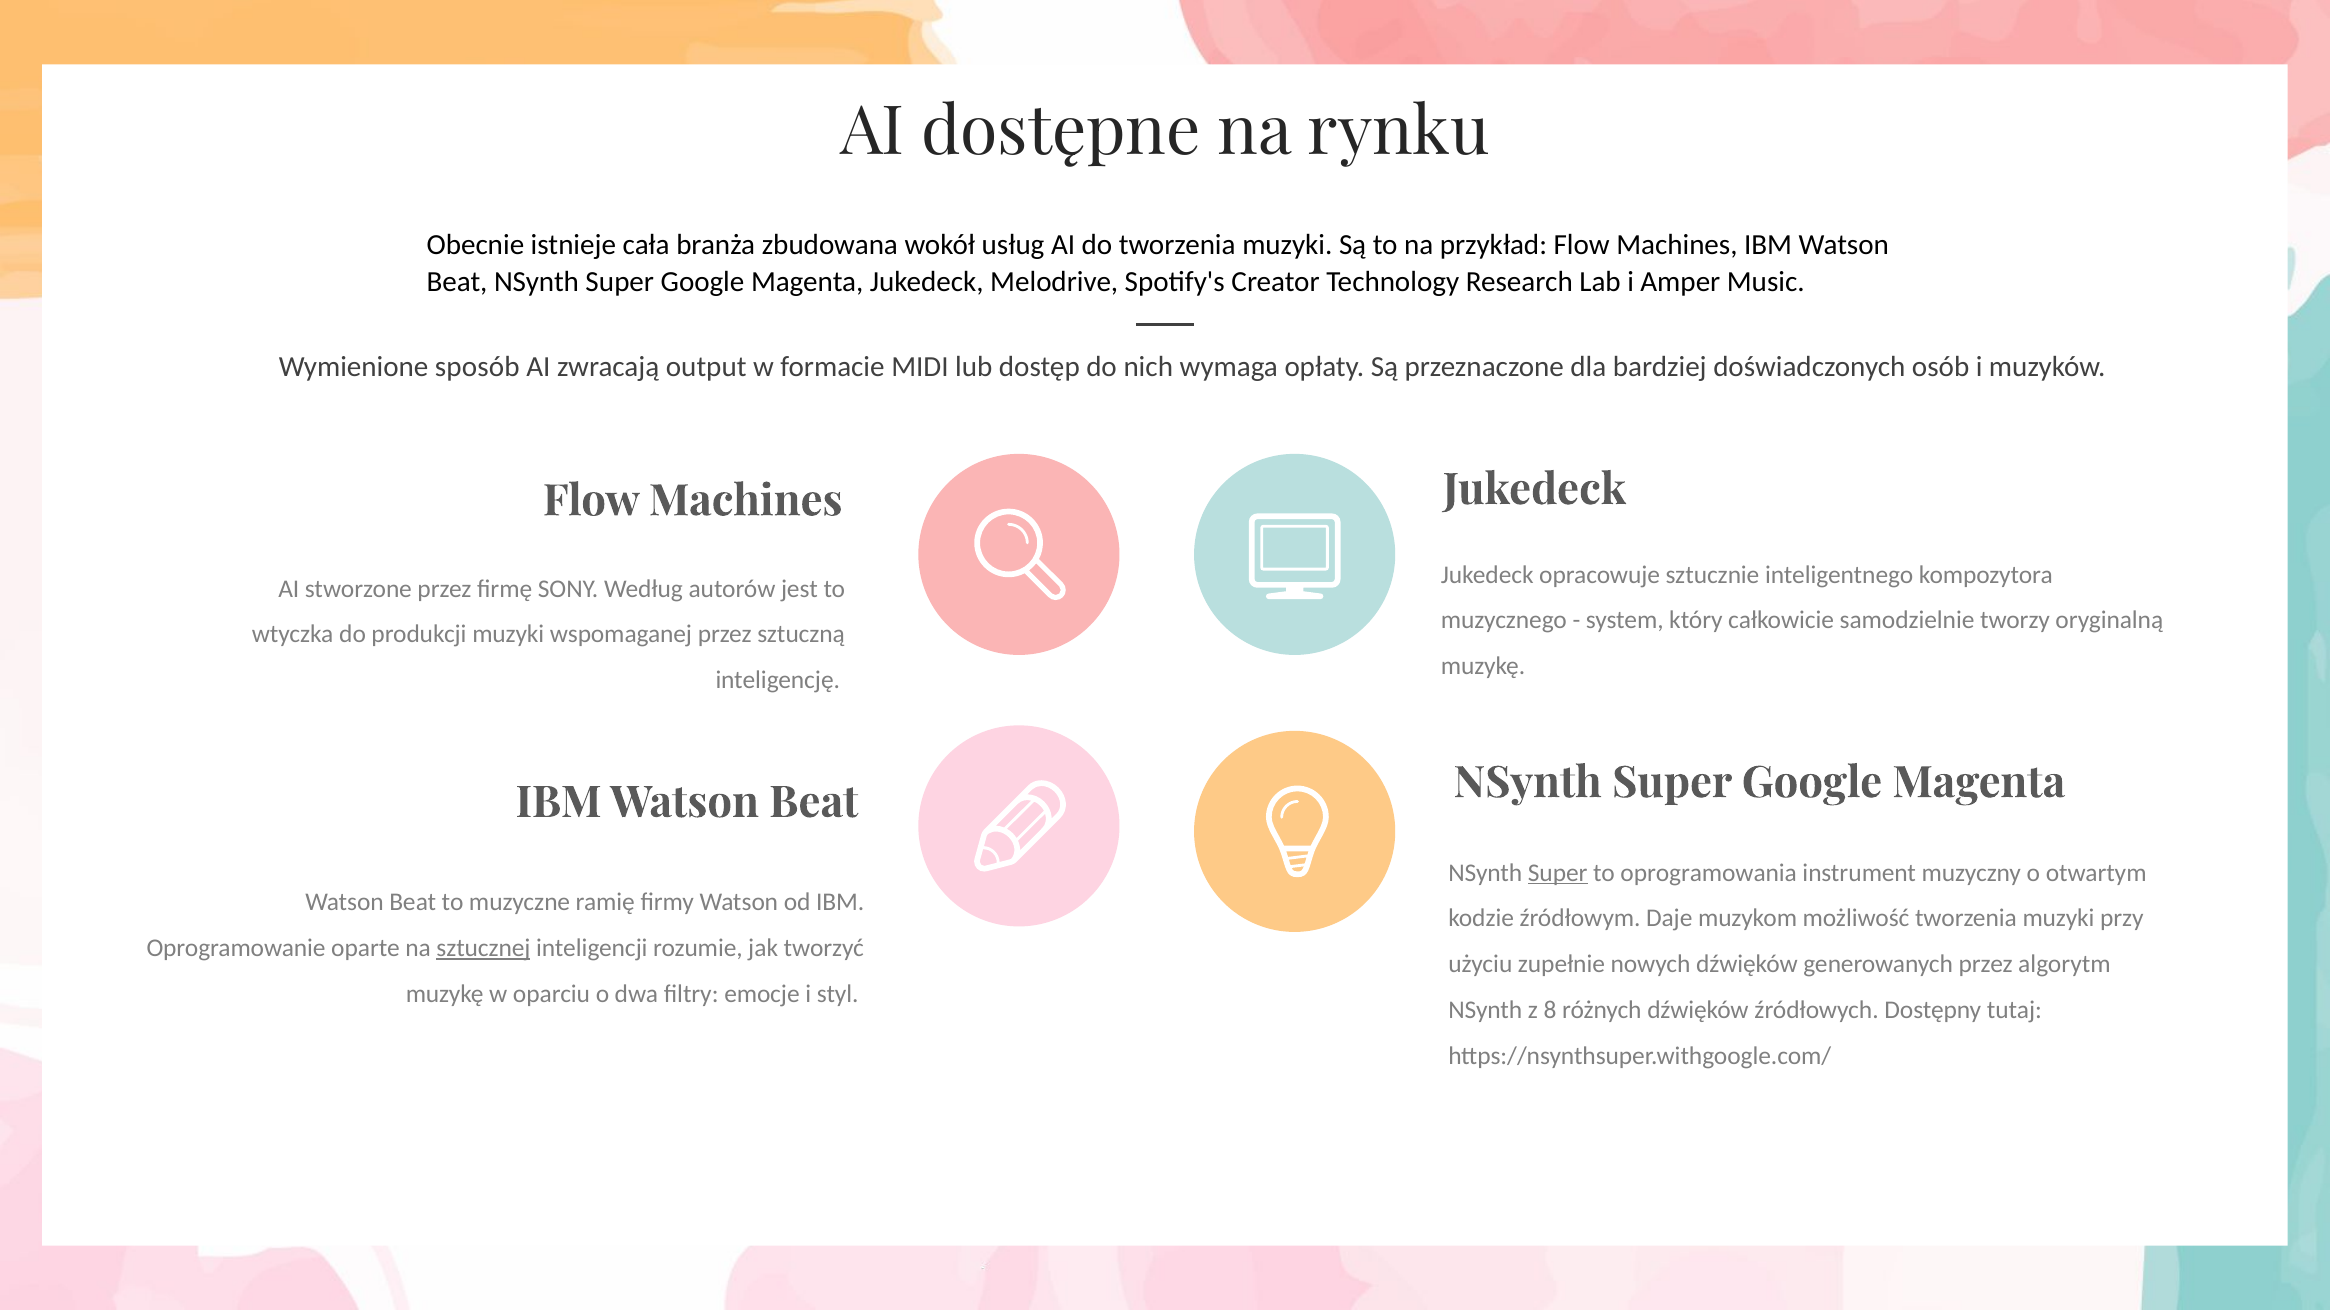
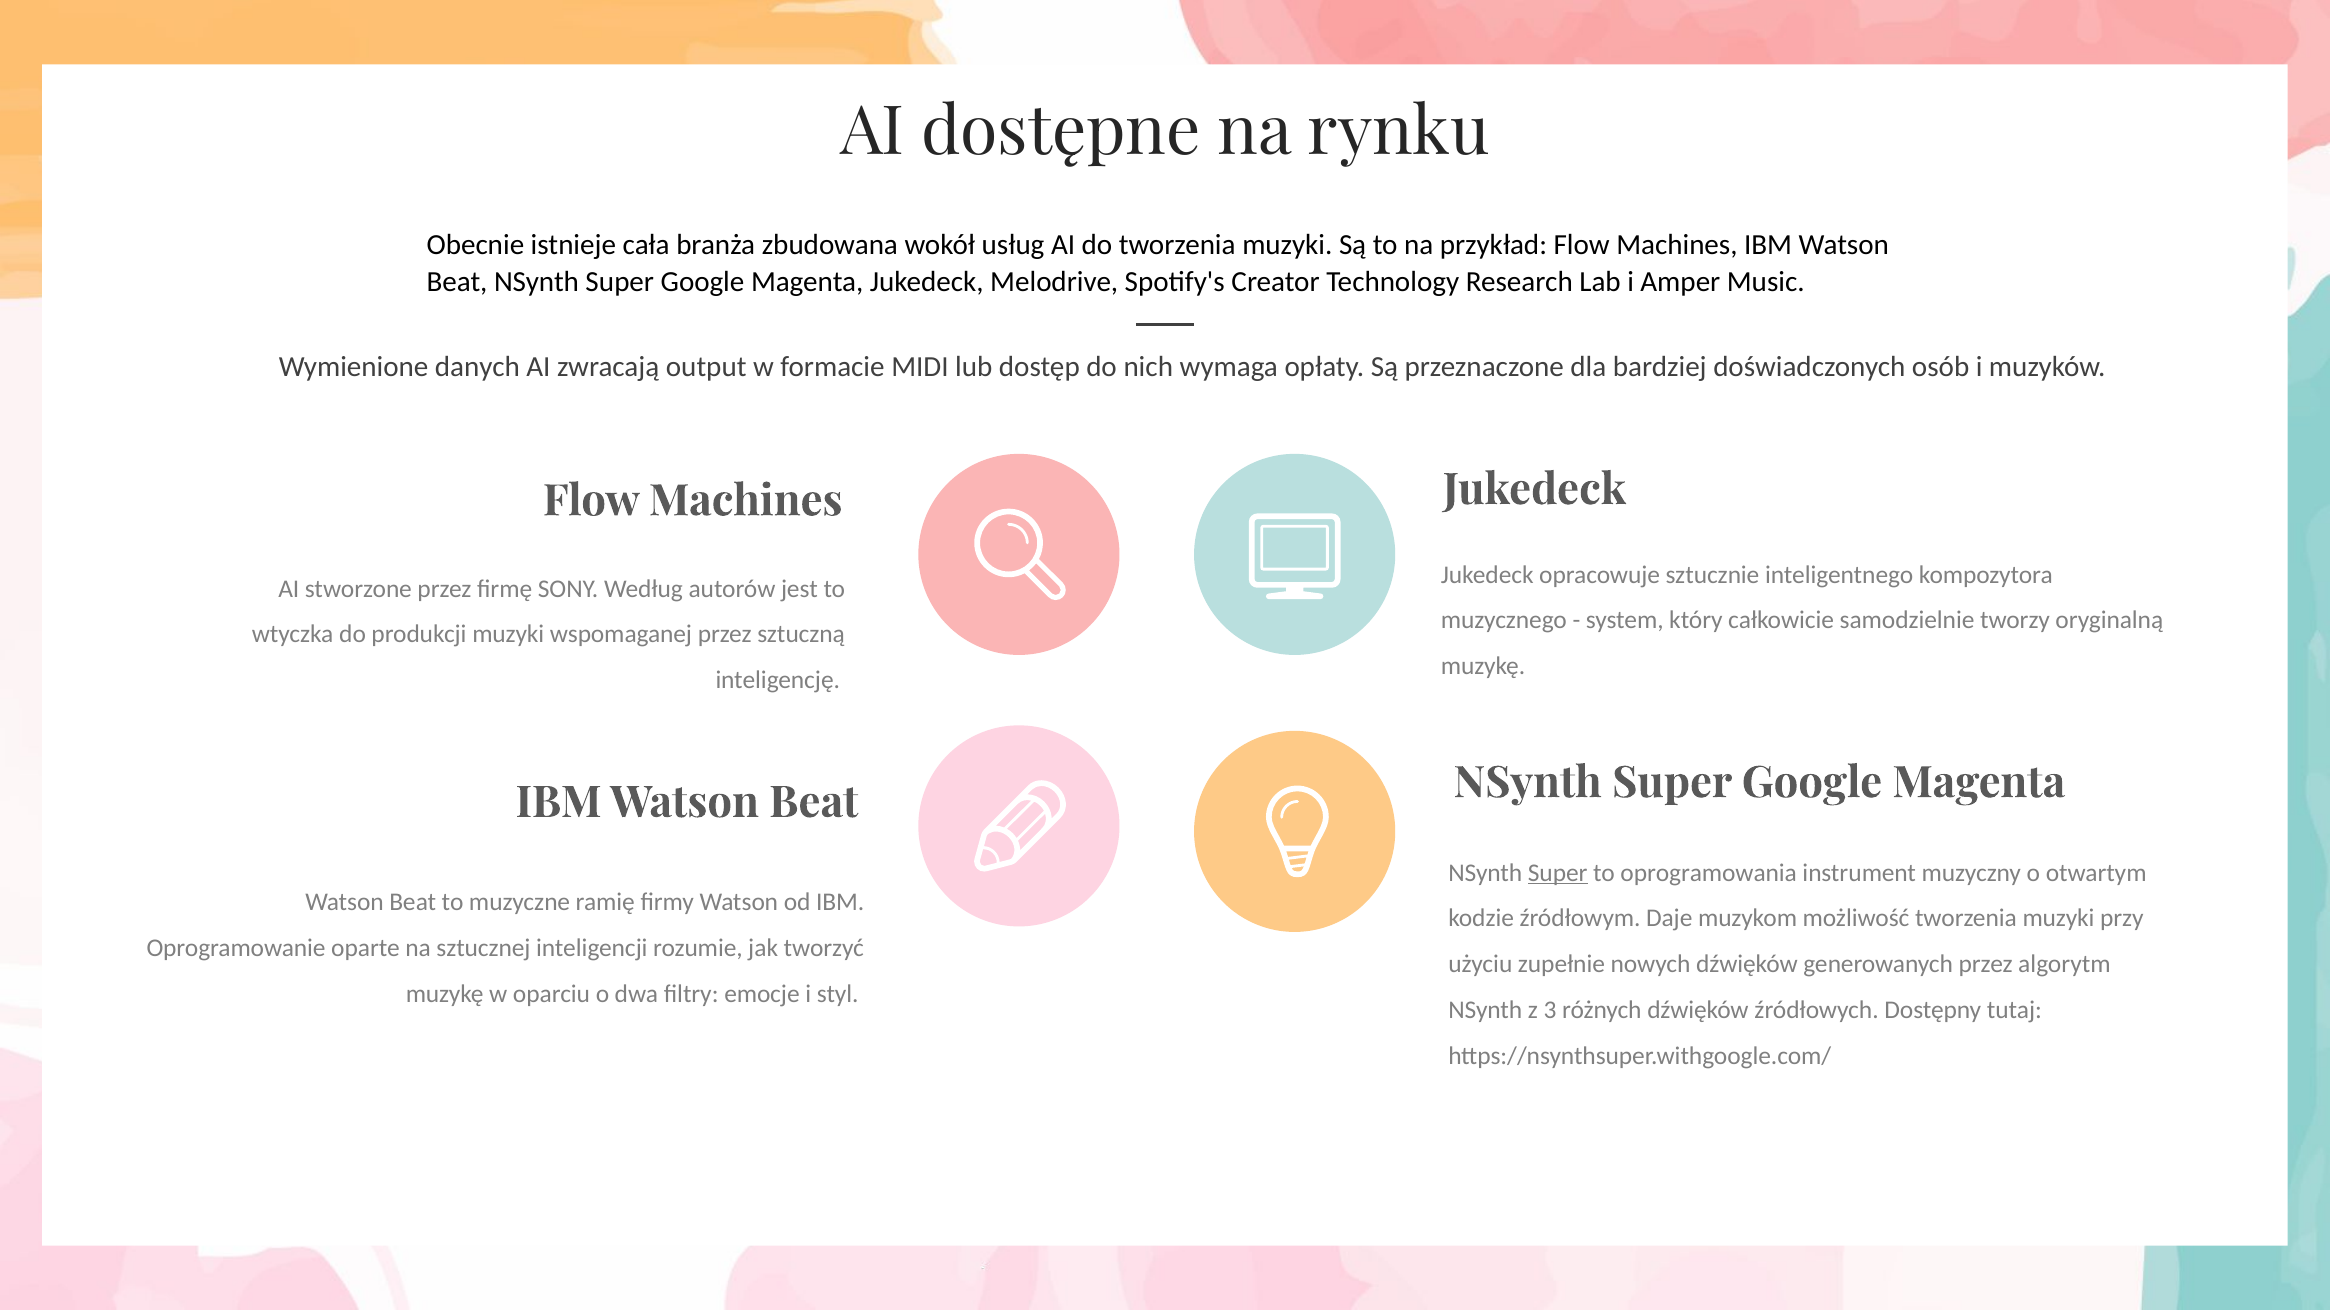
sposób: sposób -> danych (477, 367)
sztucznej underline: present -> none (484, 948)
8: 8 -> 3 (1550, 1011)
